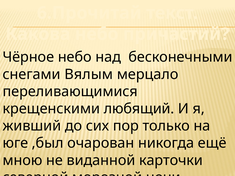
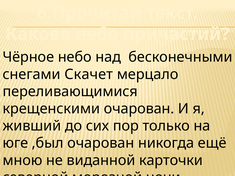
Вялым: Вялым -> Скачет (89, 74)
крещенскими любящий: любящий -> очарован (139, 109)
